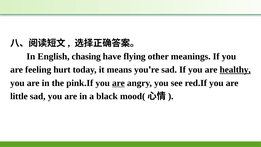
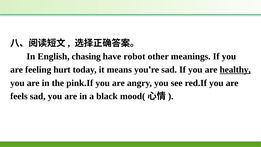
flying: flying -> robot (134, 56)
are underline: present -> none (118, 83)
little: little -> feels (19, 96)
